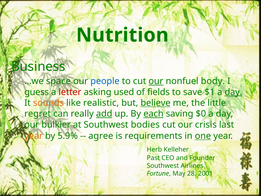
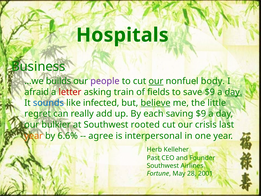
Nutrition: Nutrition -> Hospitals (122, 35)
space: space -> builds (58, 81)
people colour: blue -> purple (105, 81)
guess: guess -> afraid (37, 92)
used: used -> train (124, 92)
save $1: $1 -> $9 (210, 92)
sounds colour: orange -> blue (48, 103)
realistic: realistic -> infected (101, 103)
add underline: present -> none (104, 114)
each underline: present -> none (153, 114)
saving $0: $0 -> $9 (201, 114)
bodies: bodies -> rooted (145, 125)
5.9%: 5.9% -> 6.6% (68, 136)
requirements: requirements -> interpersonal (153, 136)
one underline: present -> none (203, 136)
